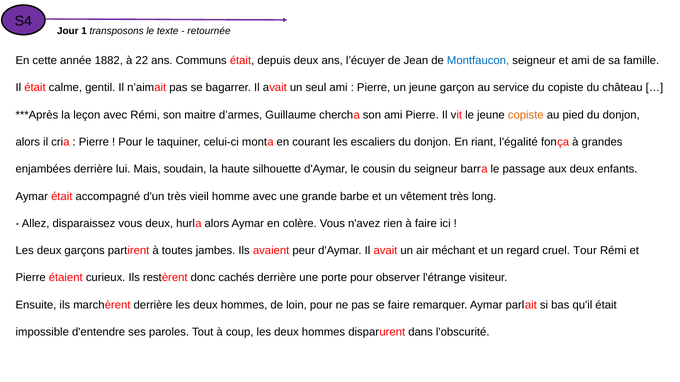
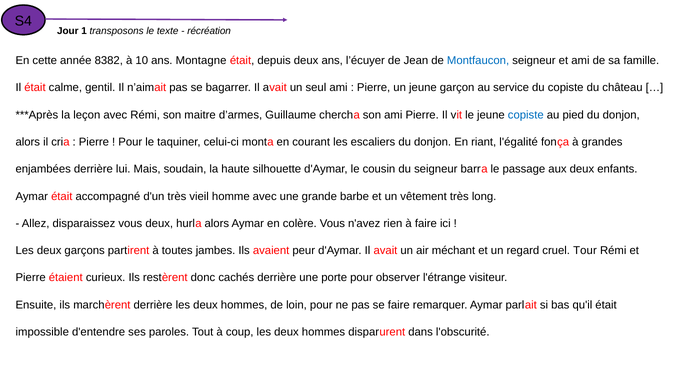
retournée: retournée -> récréation (209, 31)
1882: 1882 -> 8382 (109, 61)
22: 22 -> 10 (142, 61)
Communs: Communs -> Montagne (201, 61)
copiste colour: orange -> blue (526, 115)
